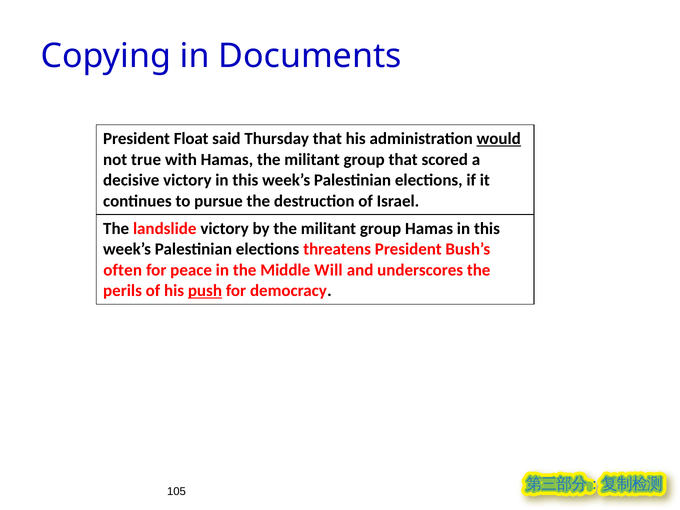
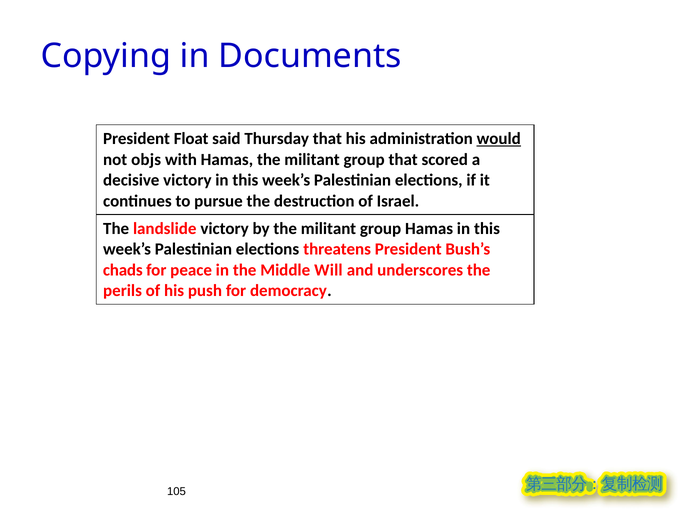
true: true -> objs (146, 159)
often: often -> chads (123, 270)
push underline: present -> none (205, 291)
